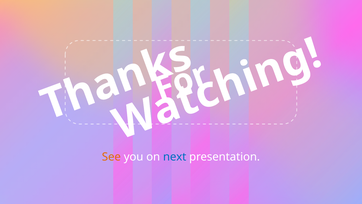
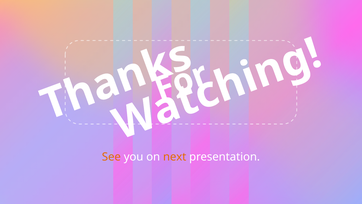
next colour: blue -> orange (175, 157)
